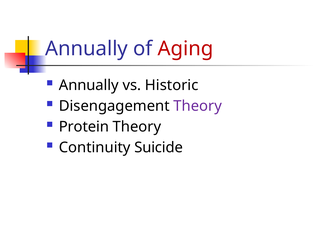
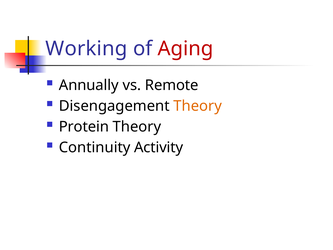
Annually: Annually -> Working (86, 49)
Historic: Historic -> Remote (172, 85)
Theory colour: purple -> orange (198, 106)
Suicide: Suicide -> Activity (159, 147)
